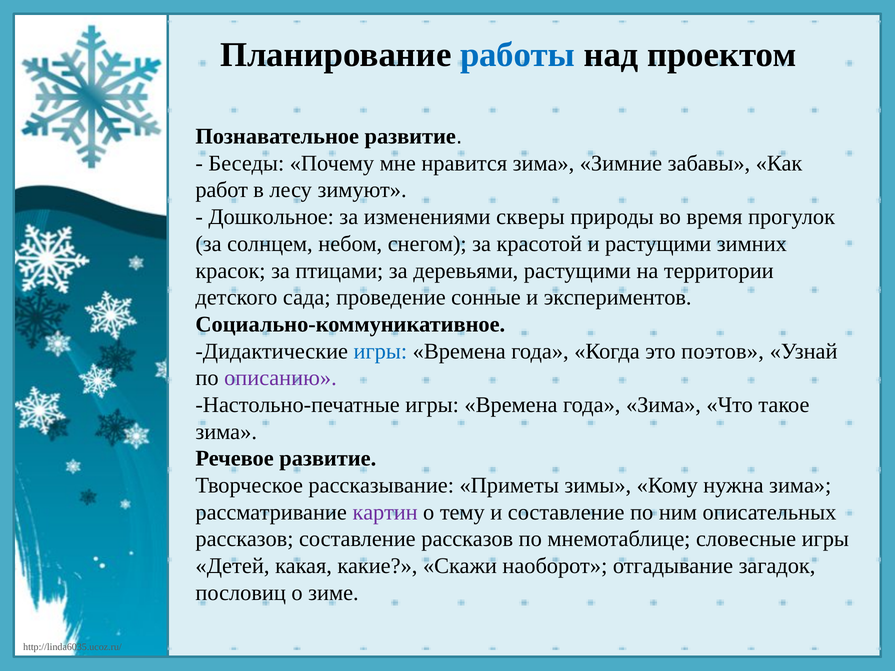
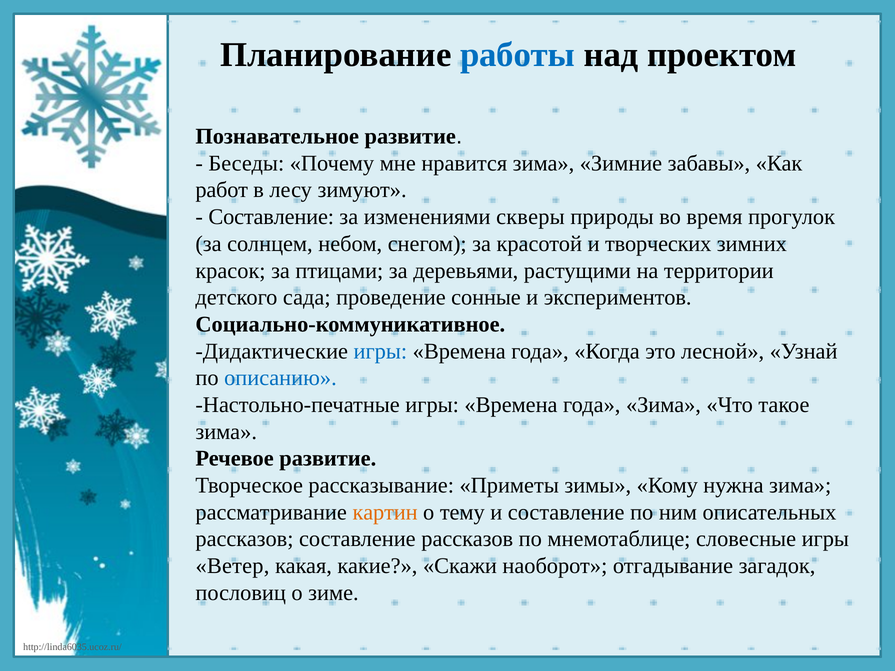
Дошкольное: Дошкольное -> Составление (271, 217)
и растущими: растущими -> творческих (658, 244)
поэтов: поэтов -> лесной (723, 351)
описанию colour: purple -> blue (280, 378)
картин colour: purple -> orange (385, 512)
Детей: Детей -> Ветер (232, 566)
